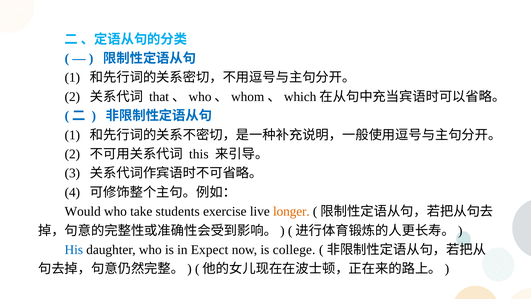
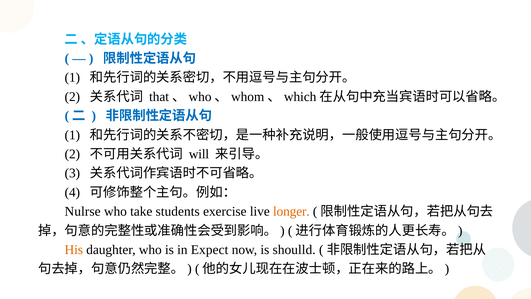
this: this -> will (199, 154)
Would: Would -> Nulrse (83, 211)
His colour: blue -> orange (74, 250)
college: college -> shoulld (294, 250)
